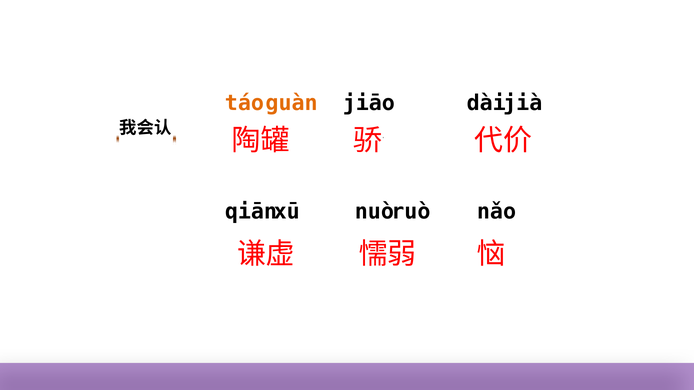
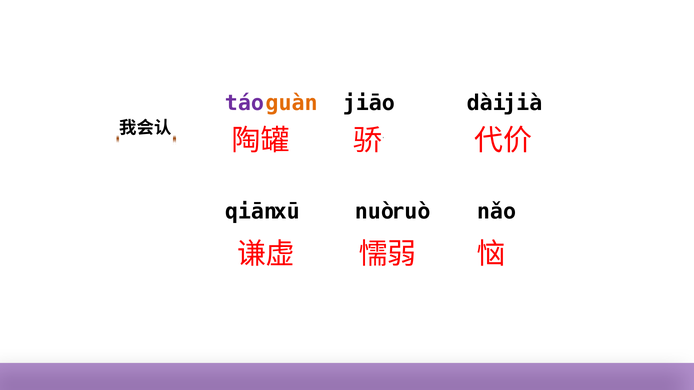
táo colour: orange -> purple (244, 103)
